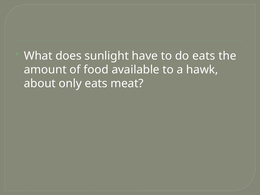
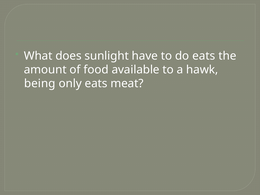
about: about -> being (40, 84)
